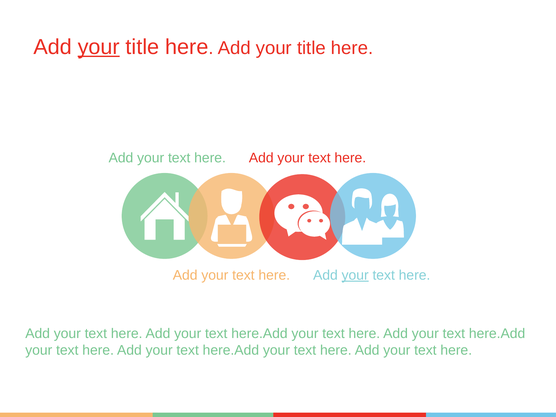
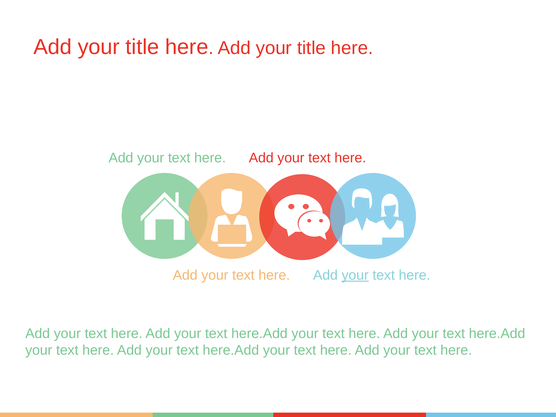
your underline: present -> none (99, 47)
